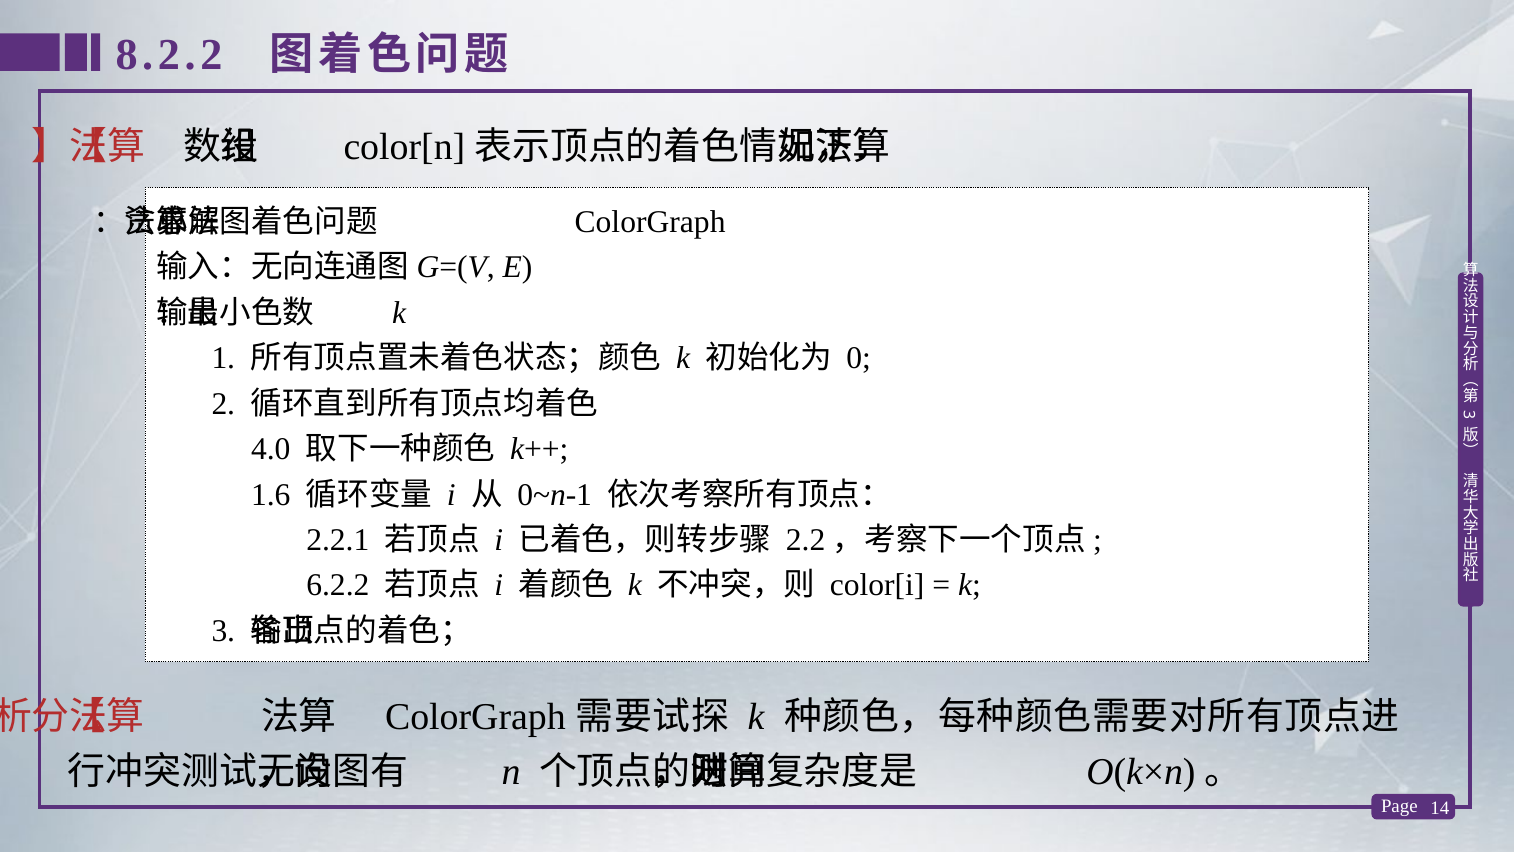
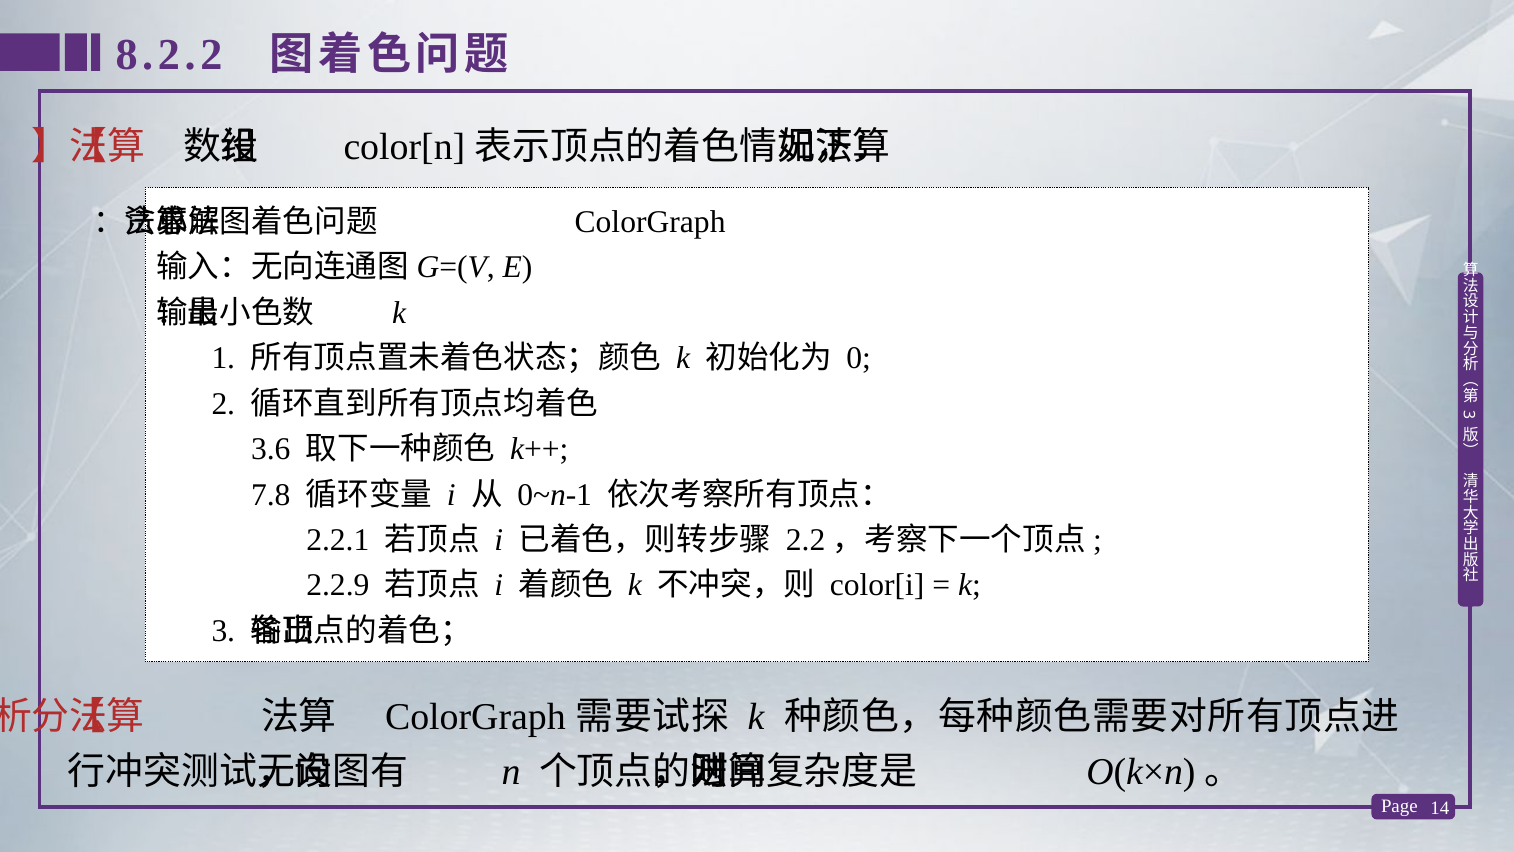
4.0: 4.0 -> 3.6 (271, 449)
1.6: 1.6 -> 7.8 (271, 494)
6.2.2: 6.2.2 -> 2.2.9 (338, 585)
